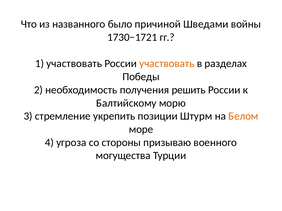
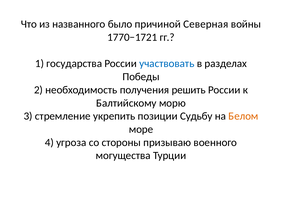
Шведами: Шведами -> Северная (206, 24)
1730−1721: 1730−1721 -> 1770−1721 (132, 37)
1 участвовать: участвовать -> государства (74, 64)
участвовать colour: orange -> blue (167, 64)
Штурм: Штурм -> Судьбу (196, 116)
